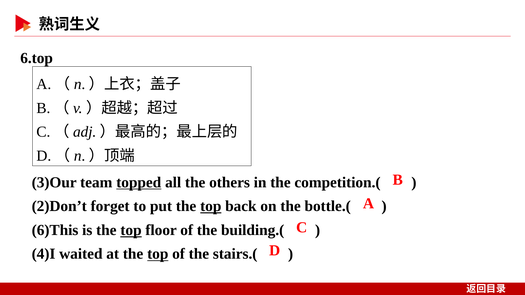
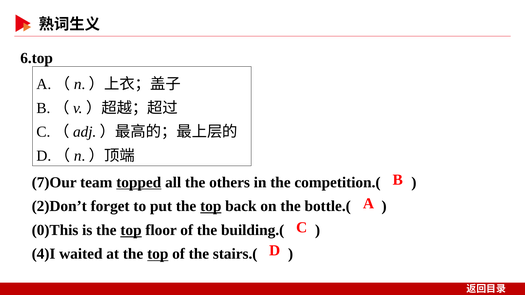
3)Our: 3)Our -> 7)Our (54, 182)
6)This: 6)This -> 0)This (55, 230)
